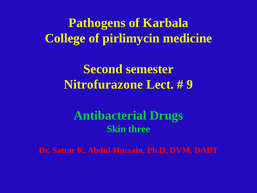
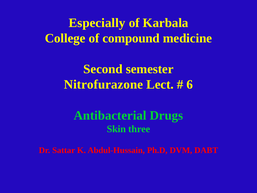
Pathogens: Pathogens -> Especially (97, 23)
pirlimycin: pirlimycin -> compound (131, 38)
9: 9 -> 6 (190, 84)
